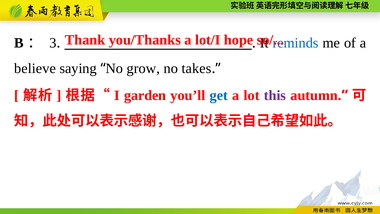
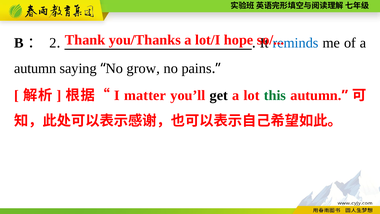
3: 3 -> 2 (53, 43)
believe: believe -> autumn (35, 68)
takes: takes -> pains (197, 68)
garden: garden -> matter (145, 95)
get colour: blue -> black (219, 95)
this colour: purple -> green (275, 95)
